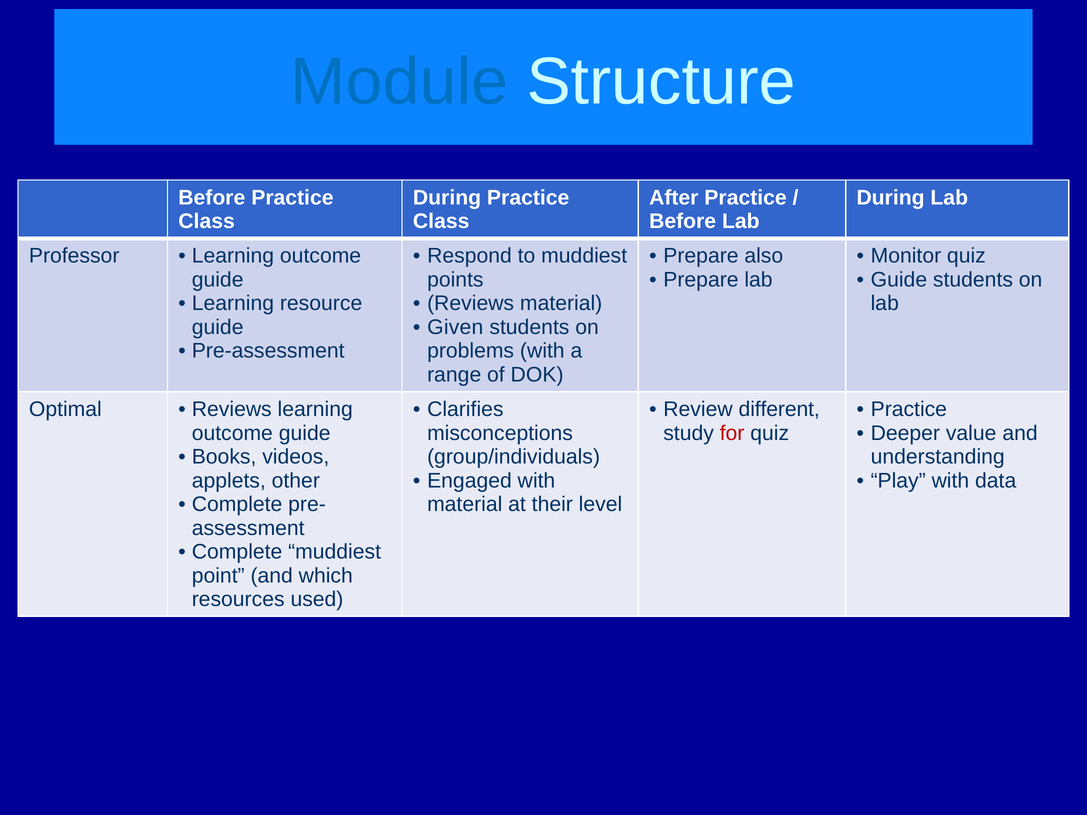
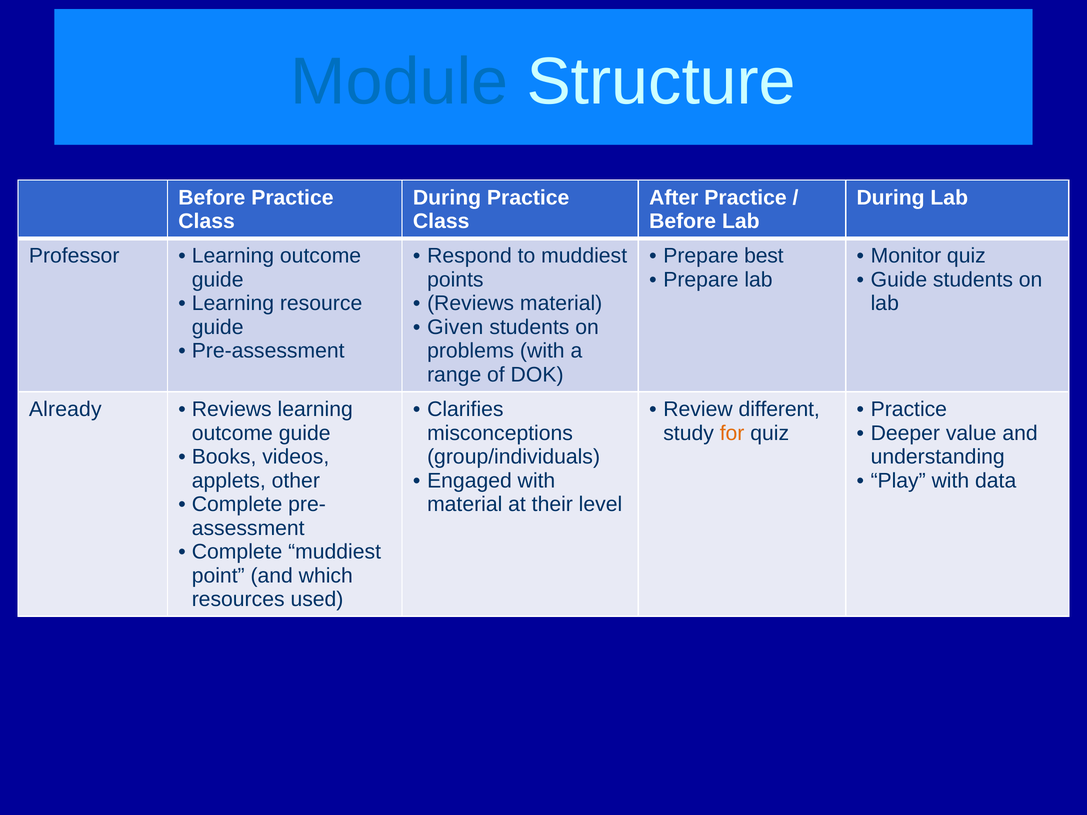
also: also -> best (764, 256)
Optimal: Optimal -> Already (65, 409)
for colour: red -> orange (732, 433)
